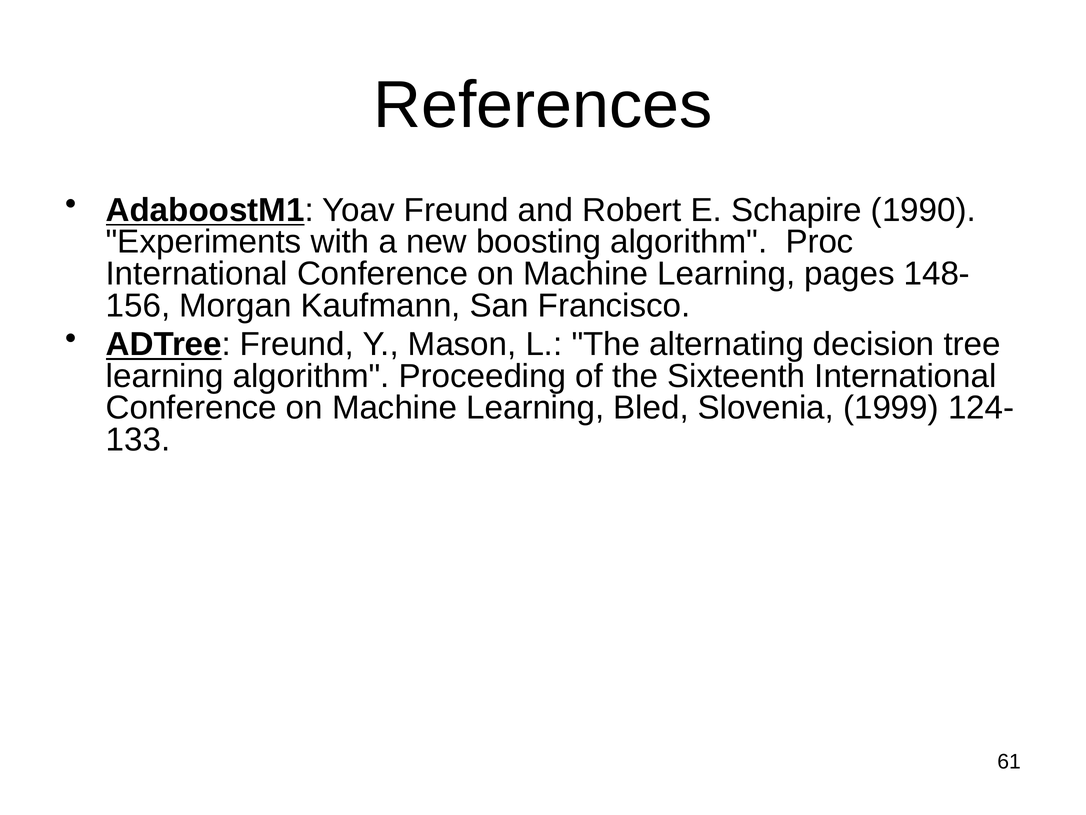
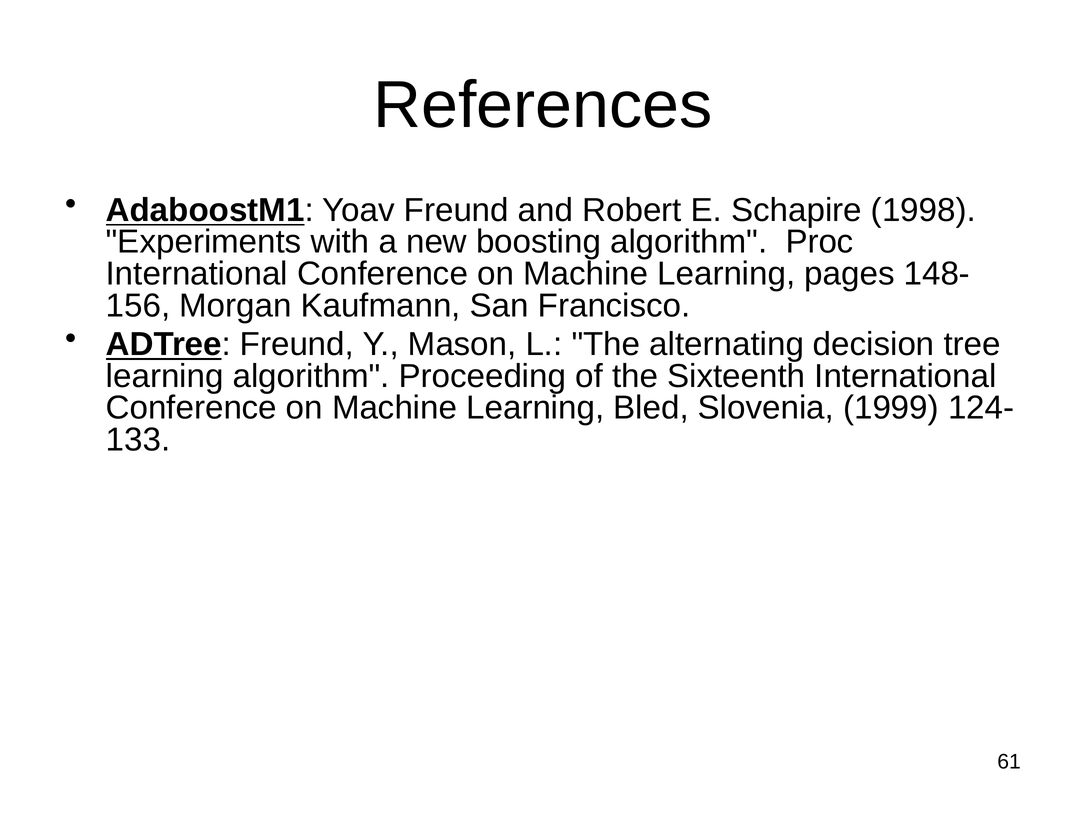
1990: 1990 -> 1998 (923, 210)
